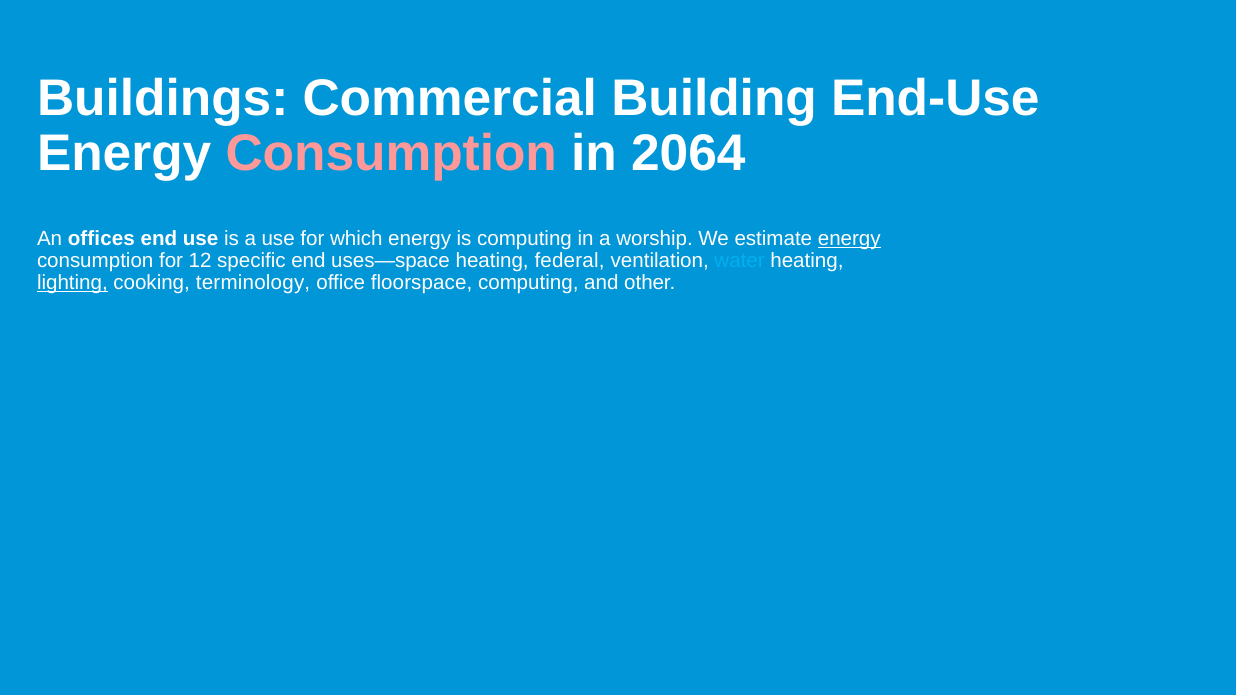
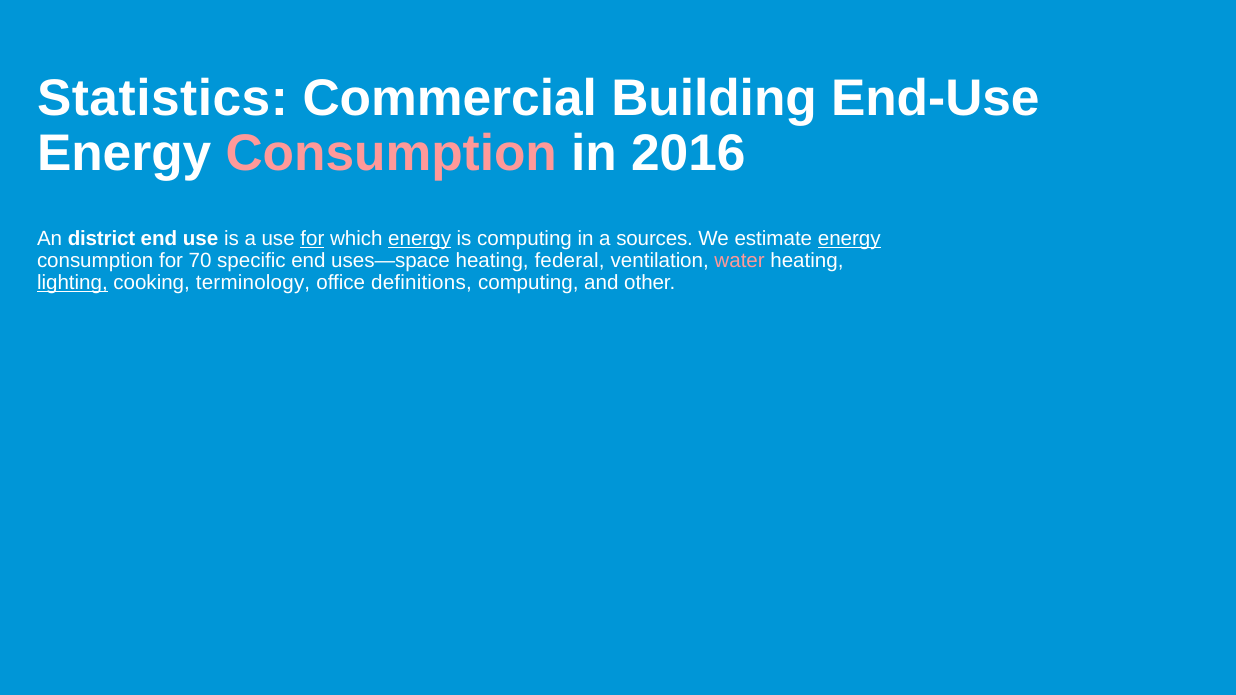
Buildings: Buildings -> Statistics (162, 98)
2064: 2064 -> 2016 (688, 154)
offices: offices -> district (101, 238)
for underline: none -> present (312, 238)
energy underline: none -> present (420, 238)
worship: worship -> sources (655, 238)
12: 12 -> 70 (200, 261)
water colour: light blue -> pink (740, 261)
floorspace: floorspace -> definitions (421, 283)
